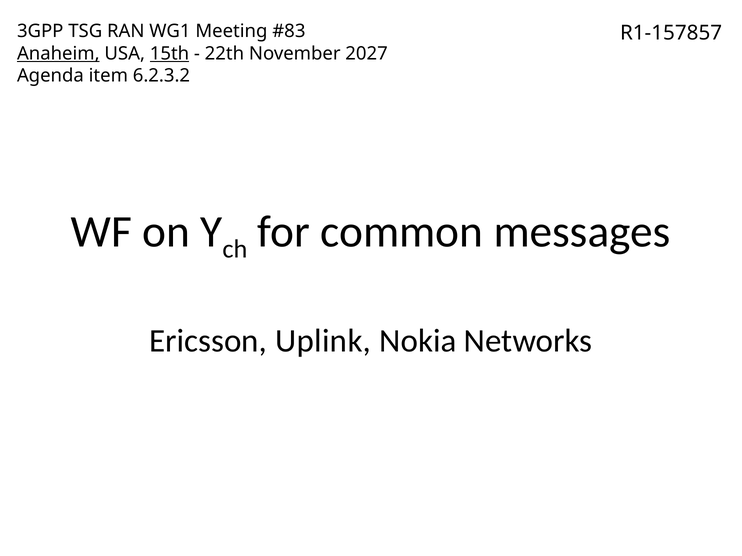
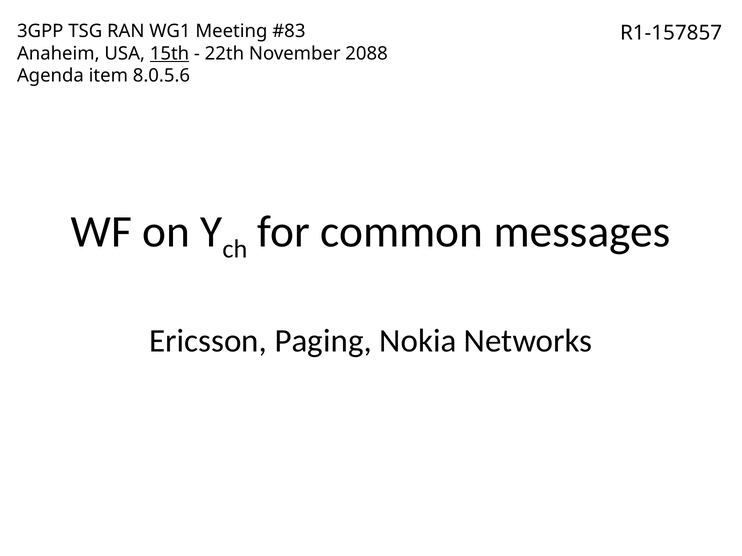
Anaheim underline: present -> none (58, 54)
2027: 2027 -> 2088 (367, 54)
6.2.3.2: 6.2.3.2 -> 8.0.5.6 (161, 76)
Uplink: Uplink -> Paging (323, 341)
